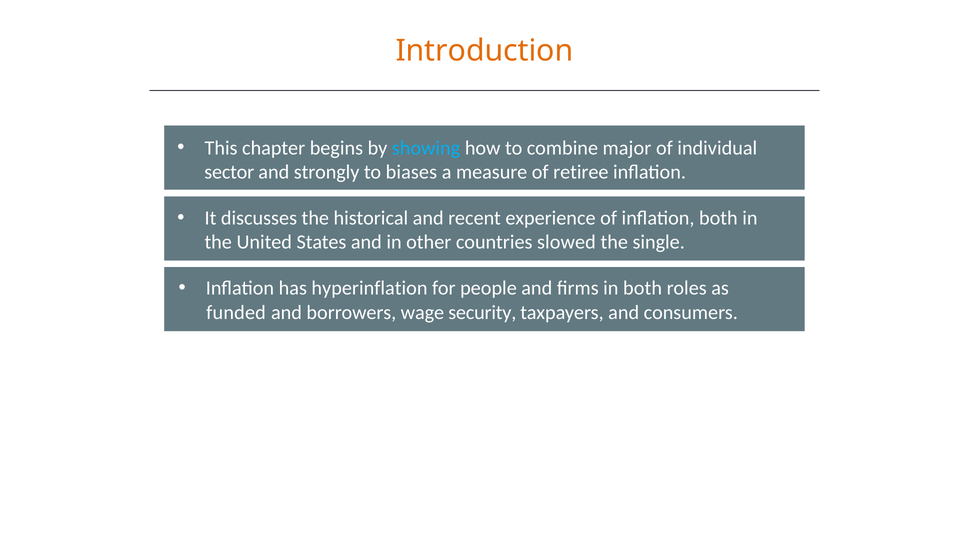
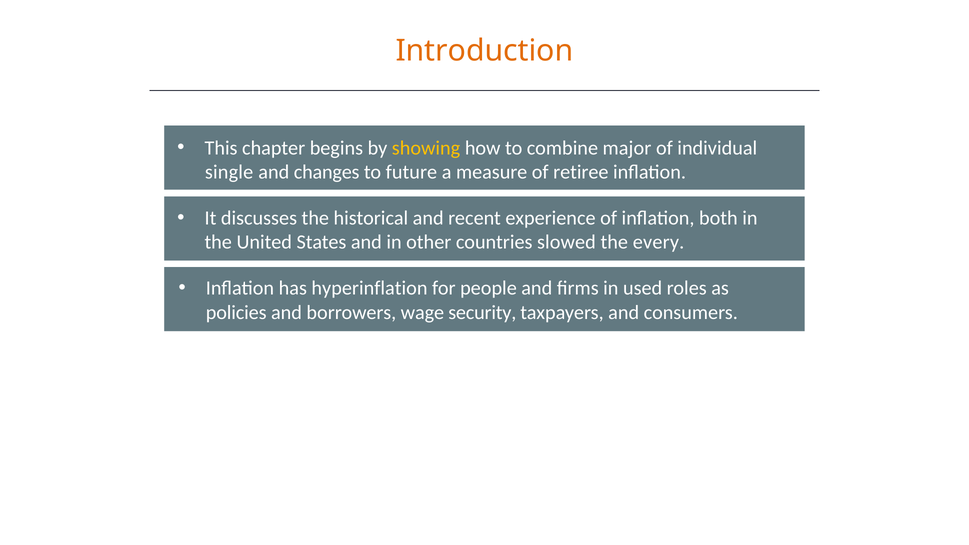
showing colour: light blue -> yellow (426, 148)
sector: sector -> single (229, 172)
strongly: strongly -> changes (327, 172)
biases: biases -> future (411, 172)
single: single -> every (659, 242)
in both: both -> used (643, 288)
funded: funded -> policies (236, 312)
